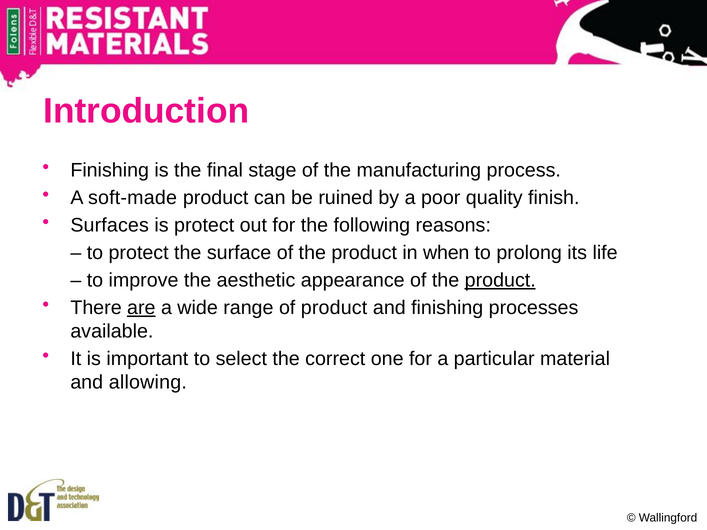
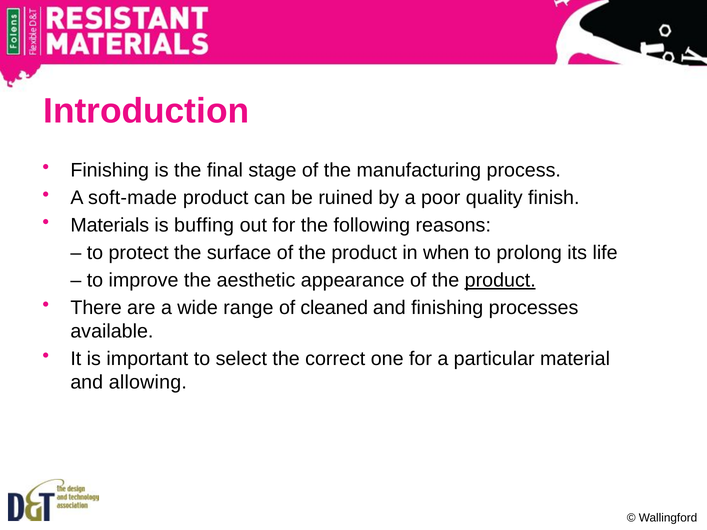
Surfaces: Surfaces -> Materials (110, 225)
is protect: protect -> buffing (204, 225)
are underline: present -> none (141, 308)
of product: product -> cleaned (334, 308)
